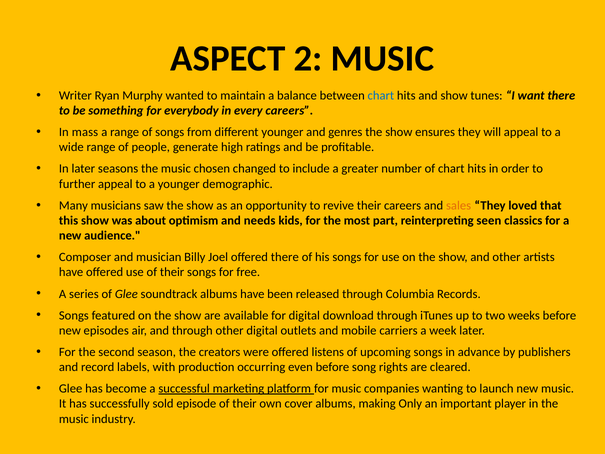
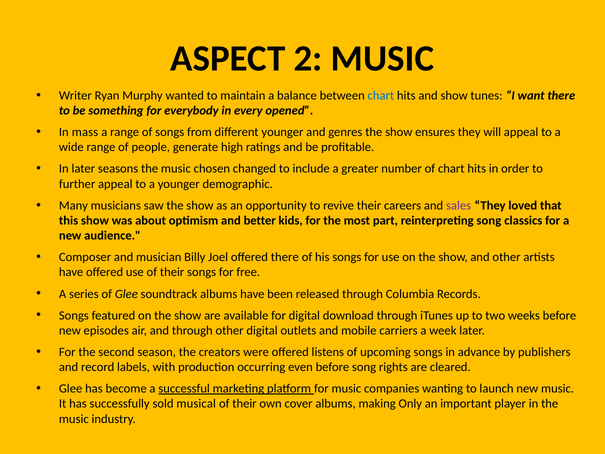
every careers: careers -> opened (289, 111)
sales colour: orange -> purple (459, 205)
needs: needs -> better (260, 220)
reinterpreting seen: seen -> song (489, 220)
episode: episode -> musical (196, 404)
